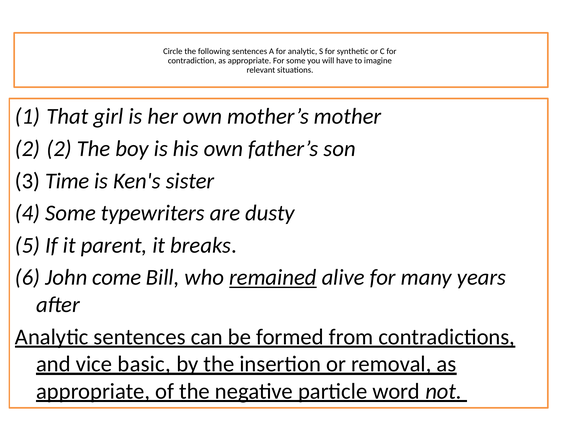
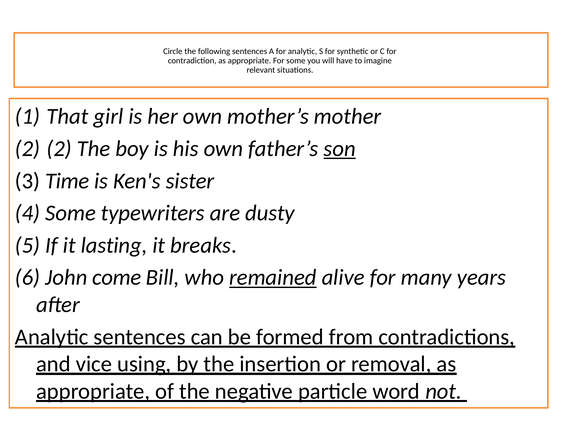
son underline: none -> present (340, 148)
parent: parent -> lasting (114, 245)
basic: basic -> using (144, 364)
